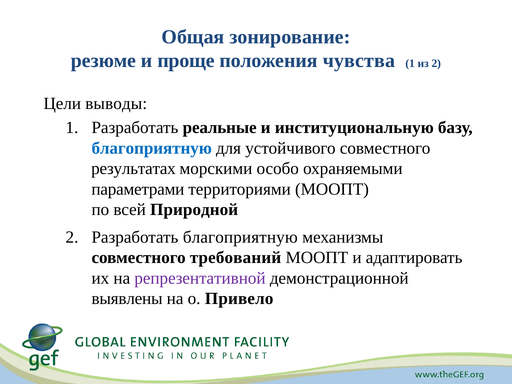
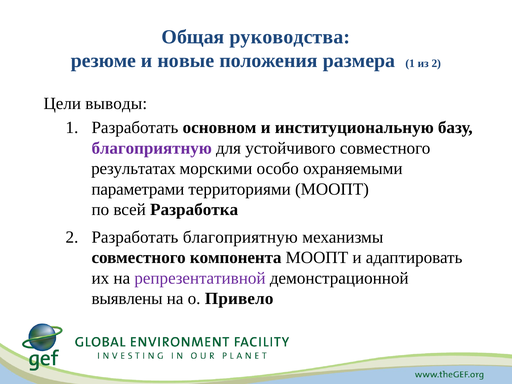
зонирование: зонирование -> руководства (290, 37)
проще: проще -> новые (186, 61)
чувства: чувства -> размера (359, 61)
реальные: реальные -> основном (220, 128)
благоприятную colour: blue -> purple (152, 148)
Природной: Природной -> Разработка (194, 210)
требований: требований -> компонента (236, 258)
